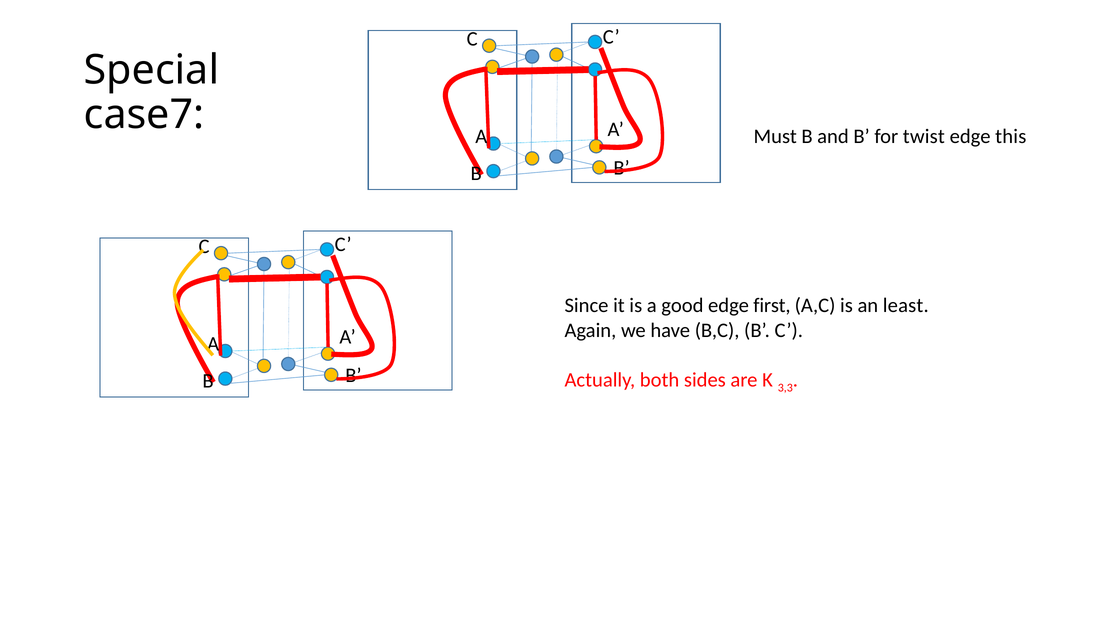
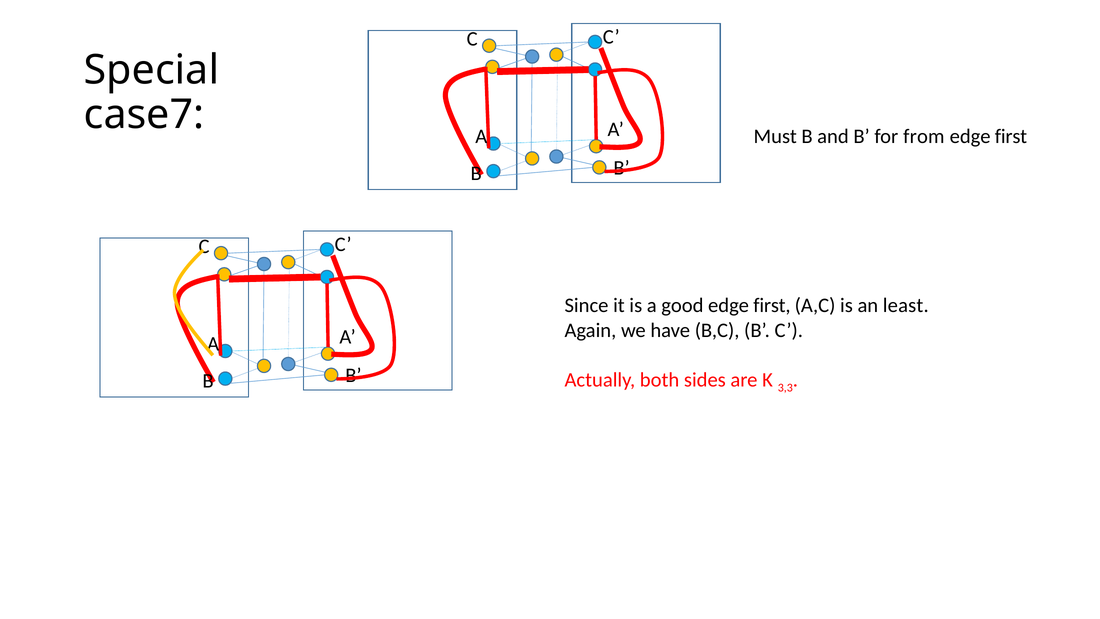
twist: twist -> from (924, 136)
this: this -> first (1011, 136)
